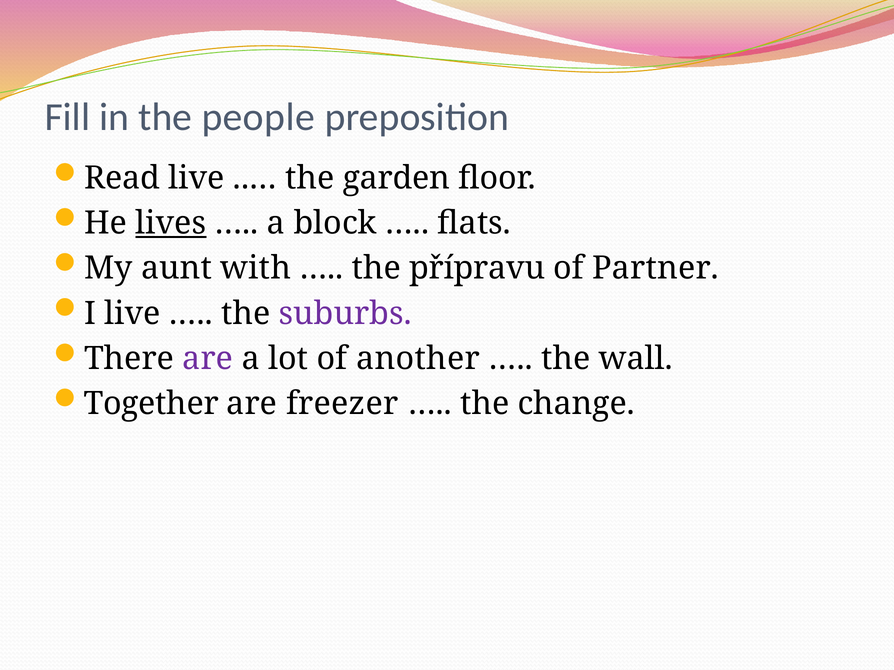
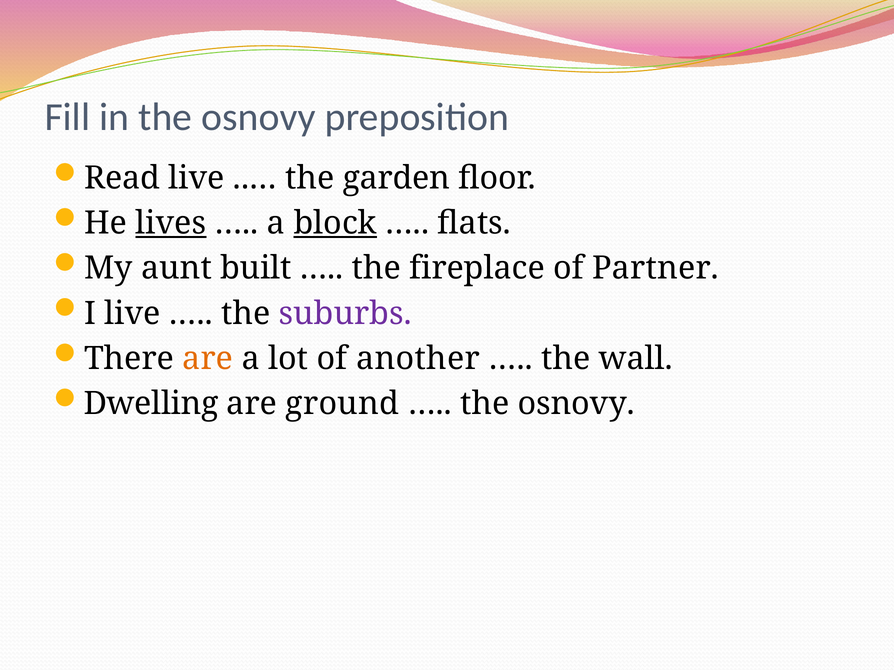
in the people: people -> osnovy (258, 117)
block underline: none -> present (335, 223)
with: with -> built (256, 269)
přípravu: přípravu -> fireplace (477, 269)
are colour: purple -> orange (208, 359)
Together: Together -> Dwelling (151, 404)
freezer: freezer -> ground (342, 404)
change: change -> osnovy (576, 404)
